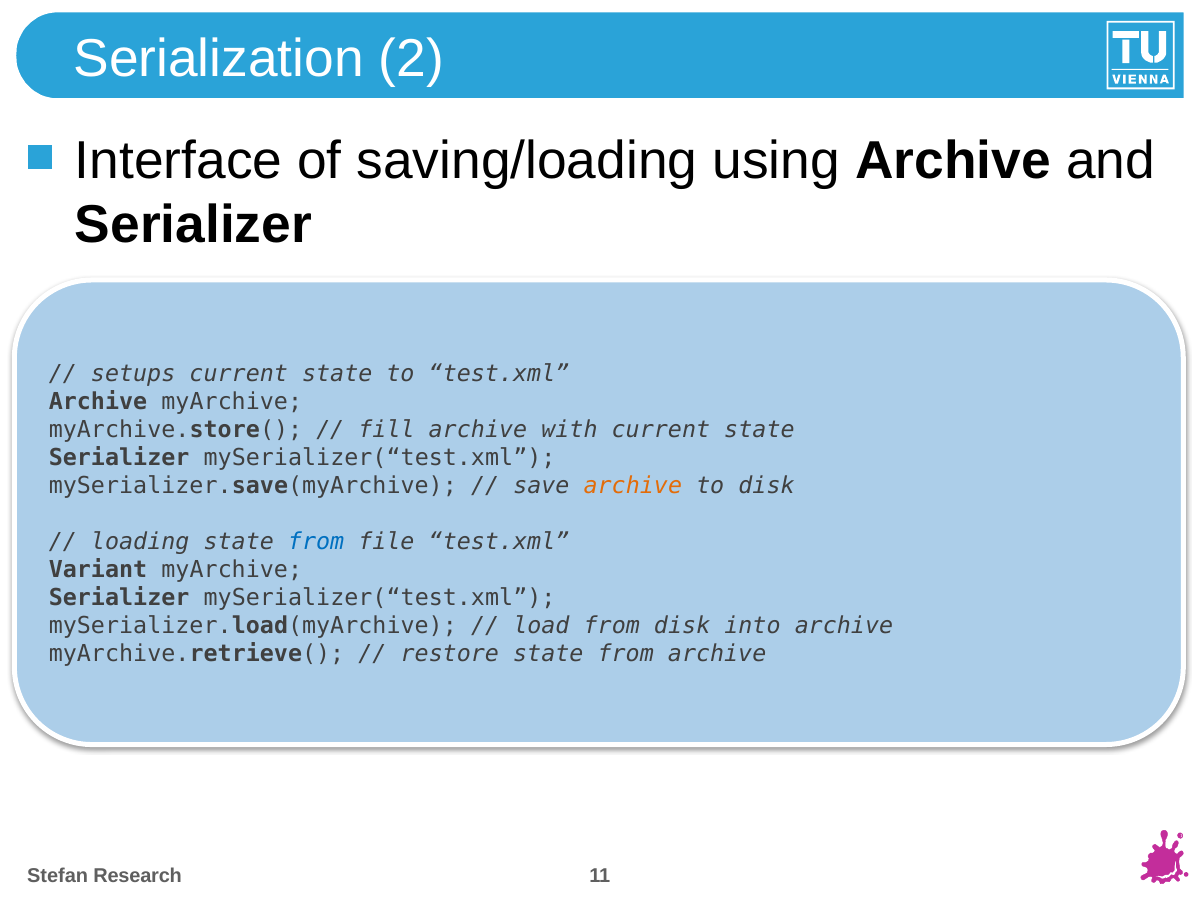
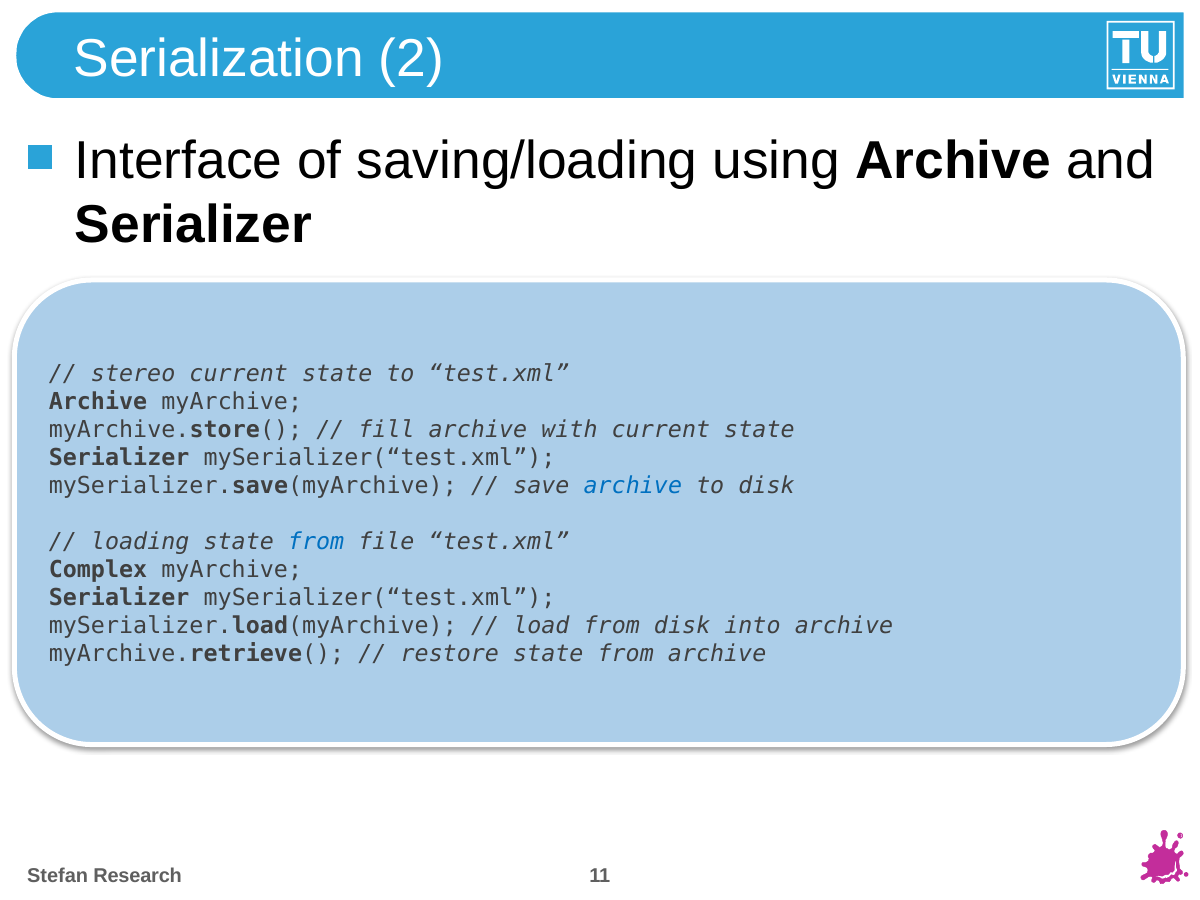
setups: setups -> stereo (133, 374)
archive colour: orange -> blue (633, 486)
Variant: Variant -> Complex (98, 570)
